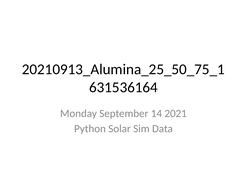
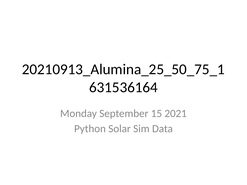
14: 14 -> 15 (156, 114)
